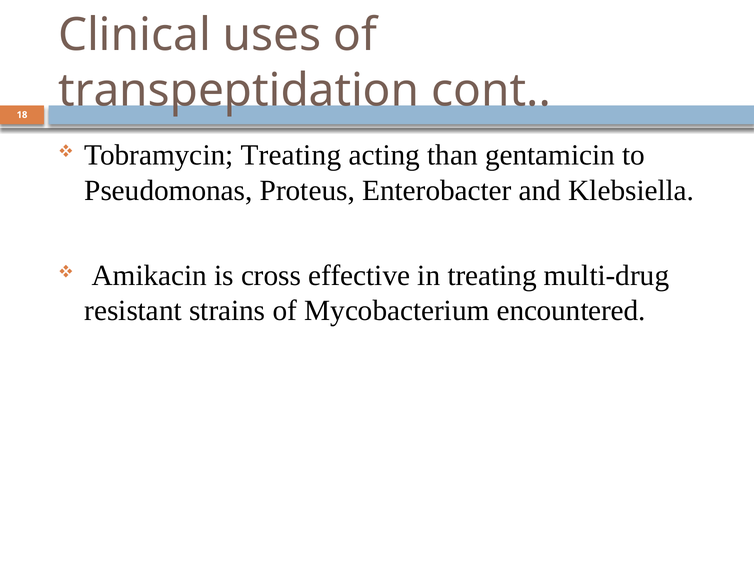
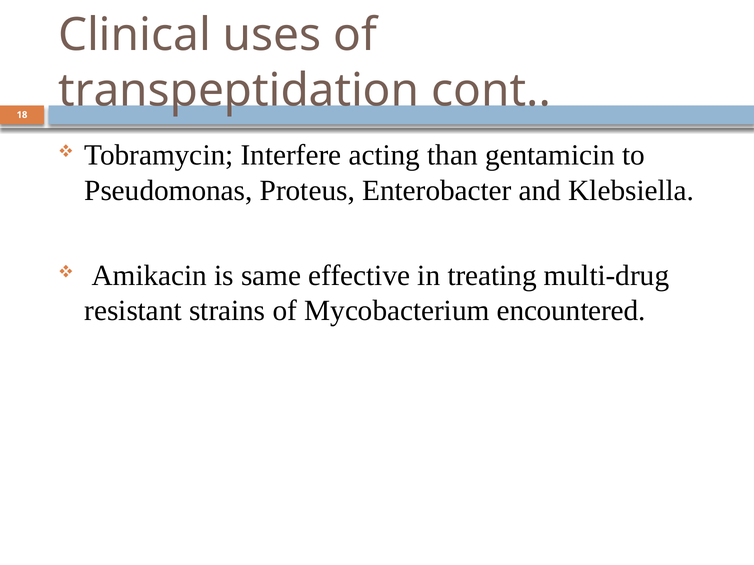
Tobramycin Treating: Treating -> Interfere (291, 155)
cross: cross -> same (271, 276)
